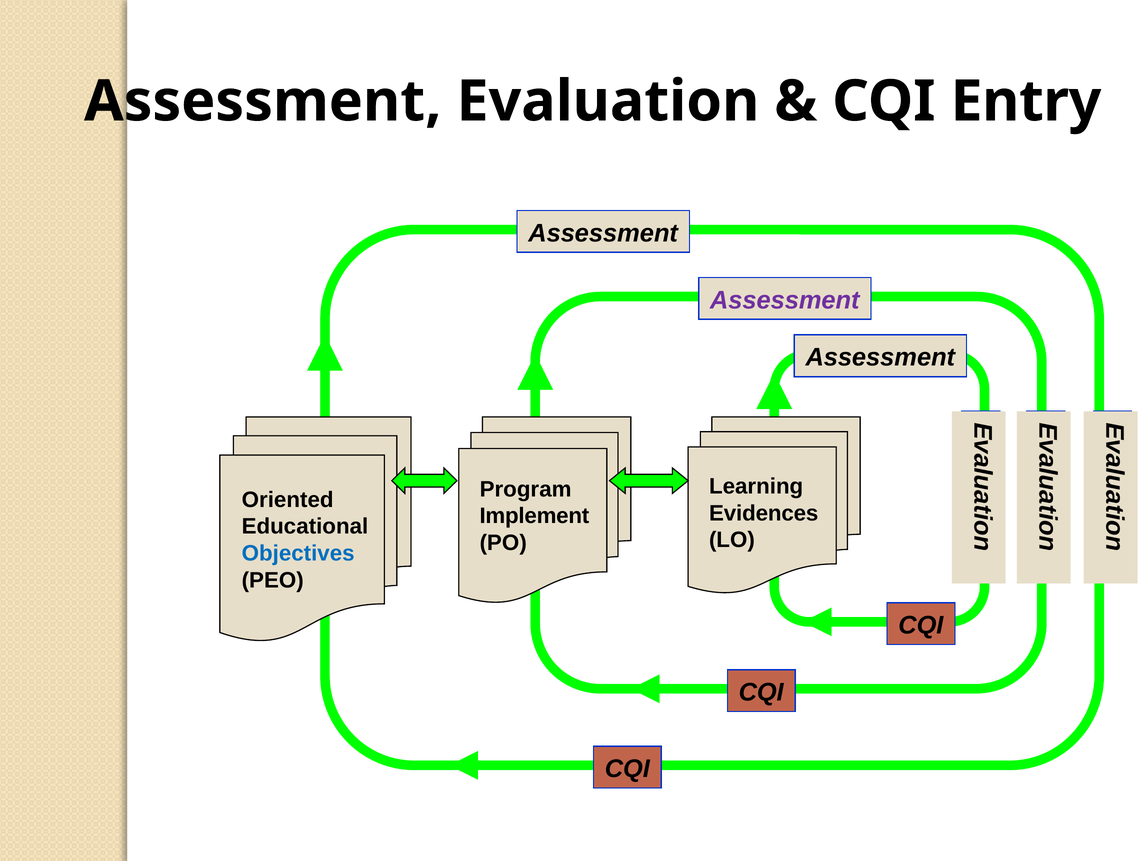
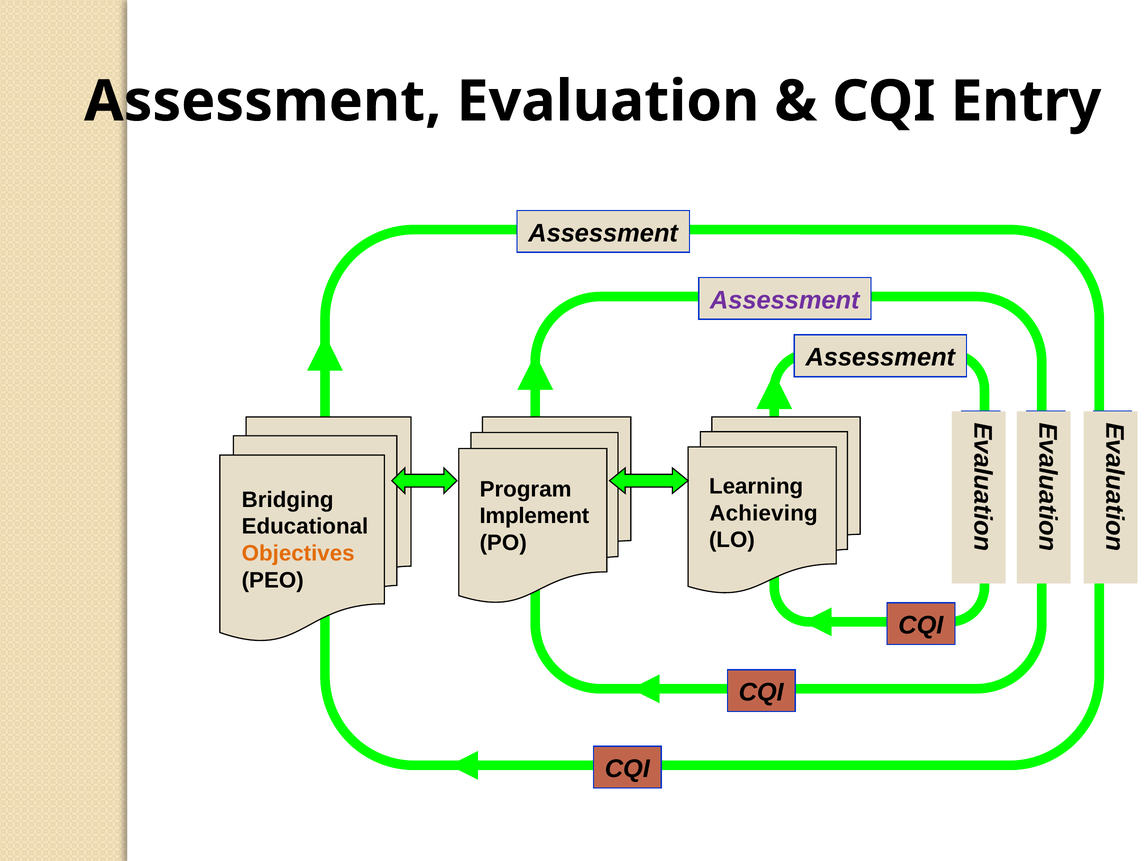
Oriented: Oriented -> Bridging (288, 499)
Evidences: Evidences -> Achieving (764, 513)
Objectives colour: blue -> orange (298, 553)
